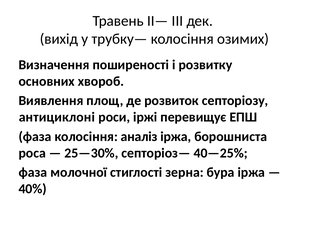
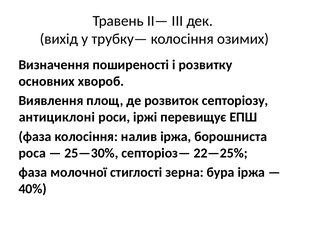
аналіз: аналіз -> налив (139, 136)
40—25%: 40—25% -> 22—25% (221, 153)
